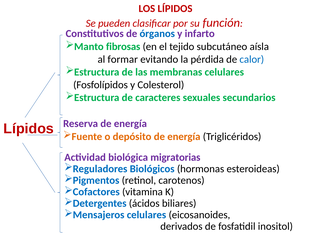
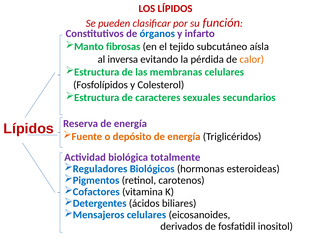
formar: formar -> inversa (123, 59)
calor colour: blue -> orange (252, 59)
migratorias: migratorias -> totalmente (175, 157)
